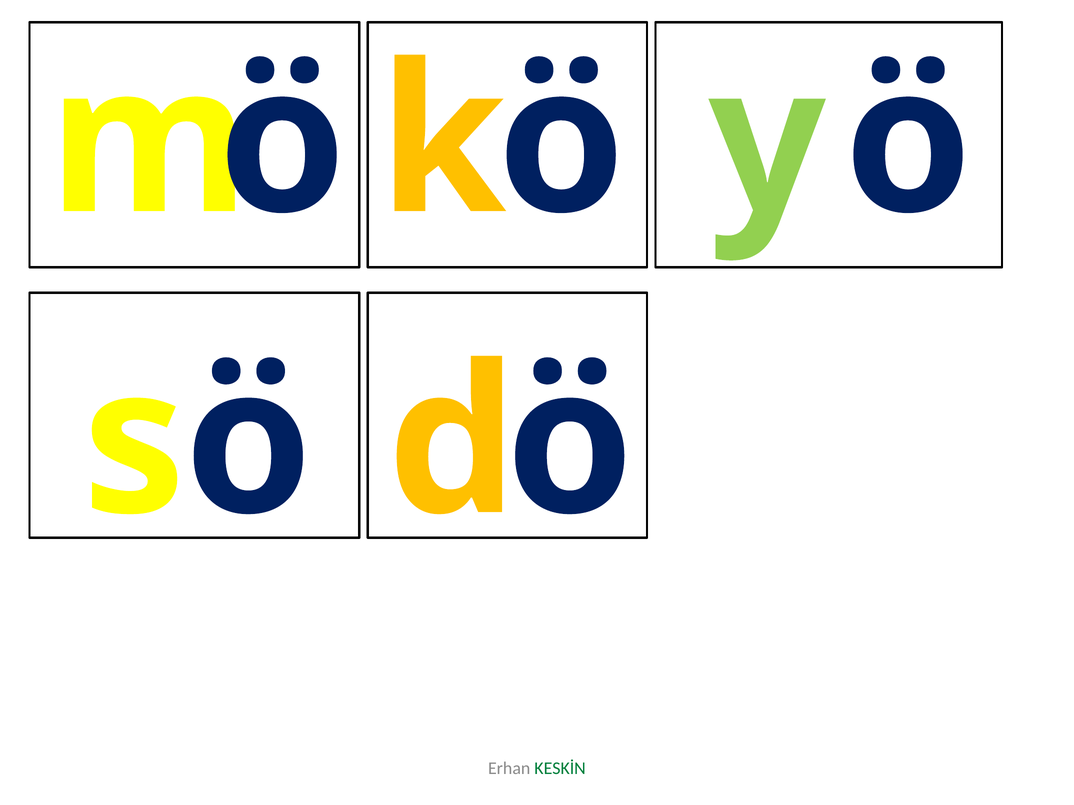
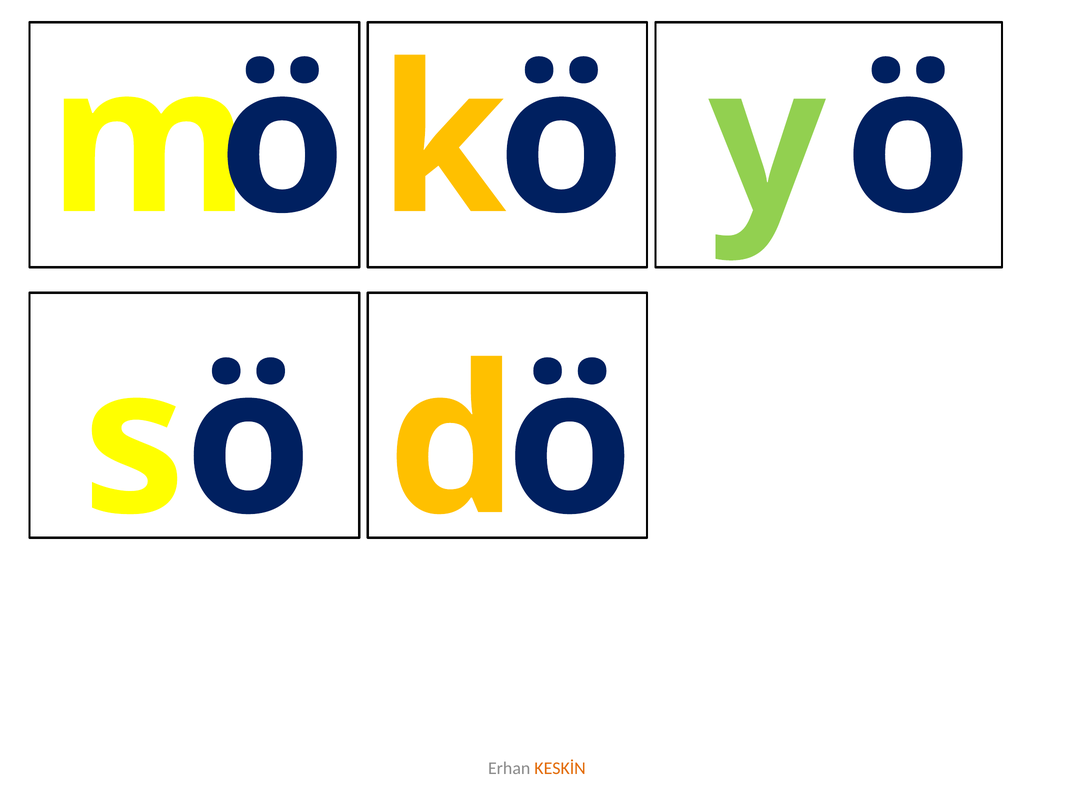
KESKİN colour: green -> orange (560, 769)
